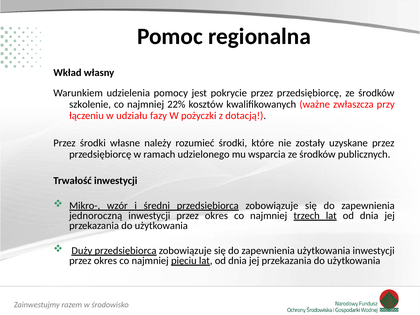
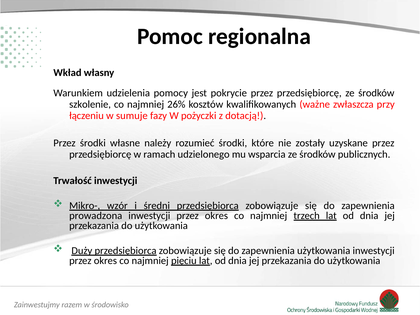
22%: 22% -> 26% (176, 104)
udziału: udziału -> sumuje (132, 116)
jednoroczną: jednoroczną -> prowadzona (96, 216)
